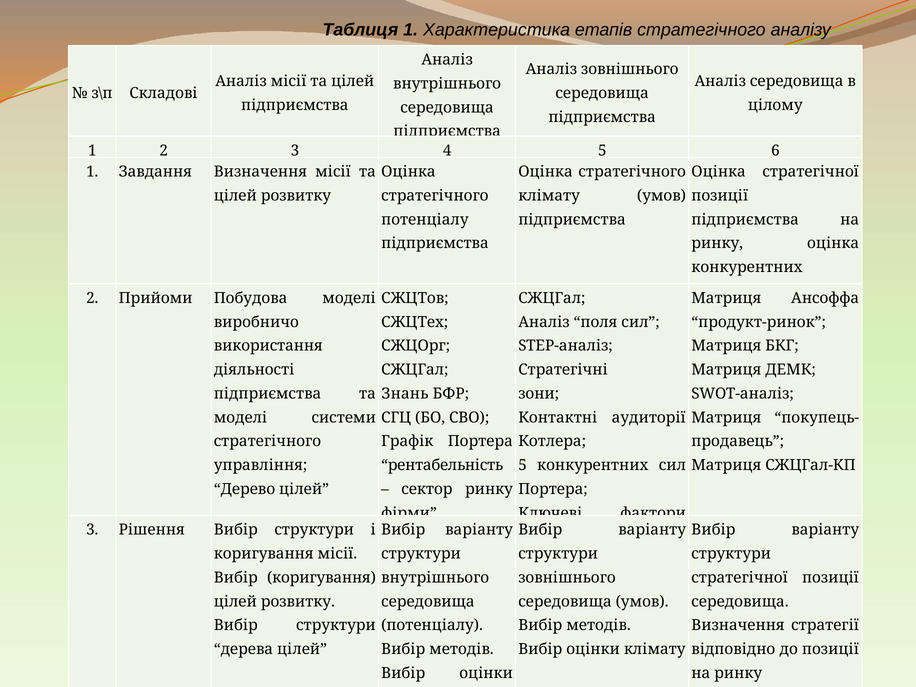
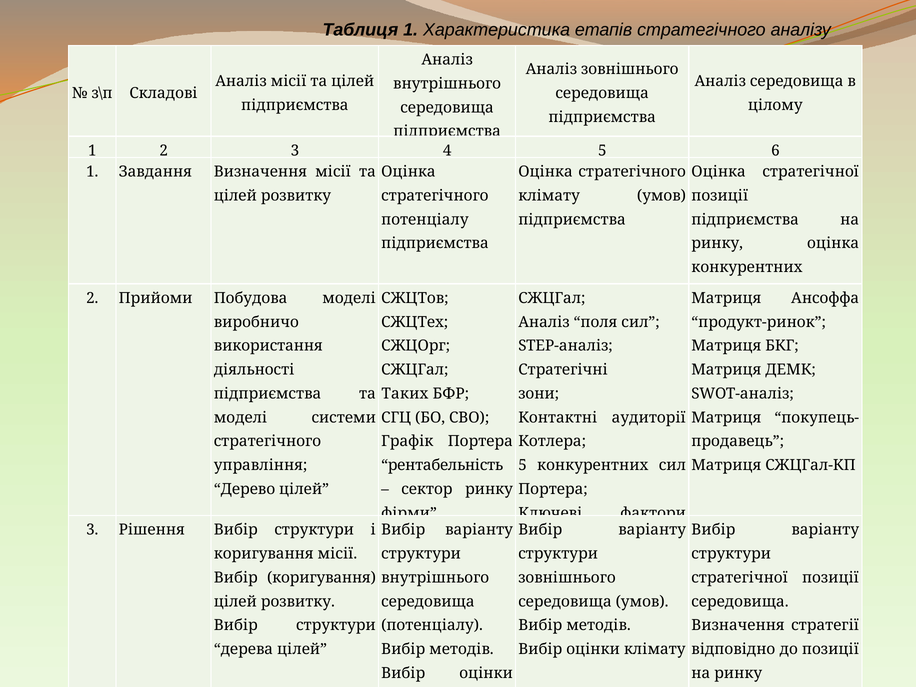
Знань: Знань -> Таких (405, 394)
